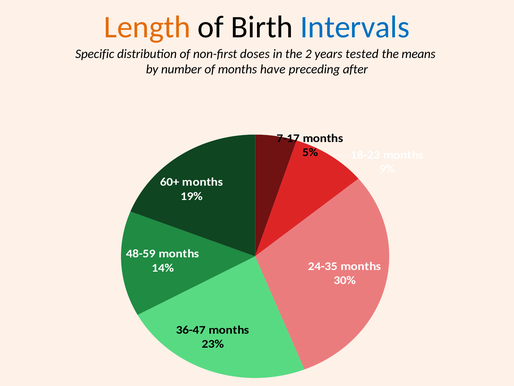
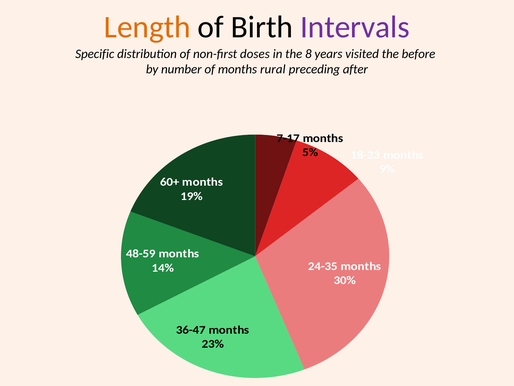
Intervals colour: blue -> purple (355, 27)
2: 2 -> 8 (308, 54)
tested: tested -> visited (362, 54)
means: means -> before (418, 54)
have: have -> rural (273, 69)
